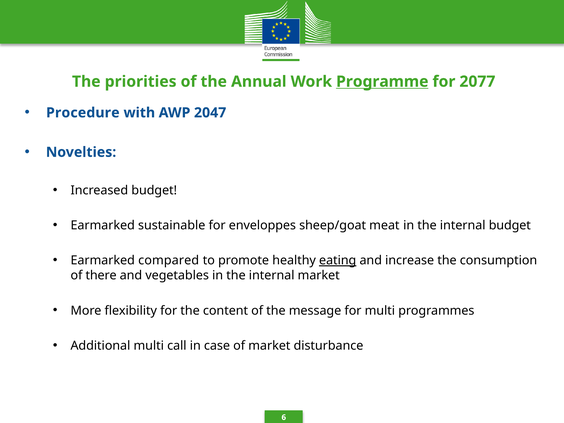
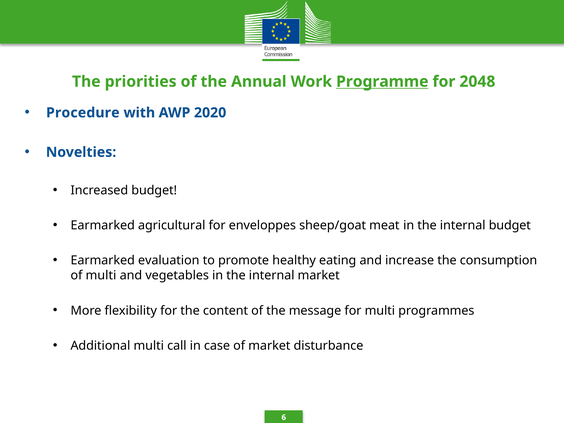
2077: 2077 -> 2048 (477, 82)
2047: 2047 -> 2020 (210, 113)
sustainable: sustainable -> agricultural (172, 225)
compared: compared -> evaluation (169, 260)
eating underline: present -> none (338, 260)
of there: there -> multi (101, 276)
